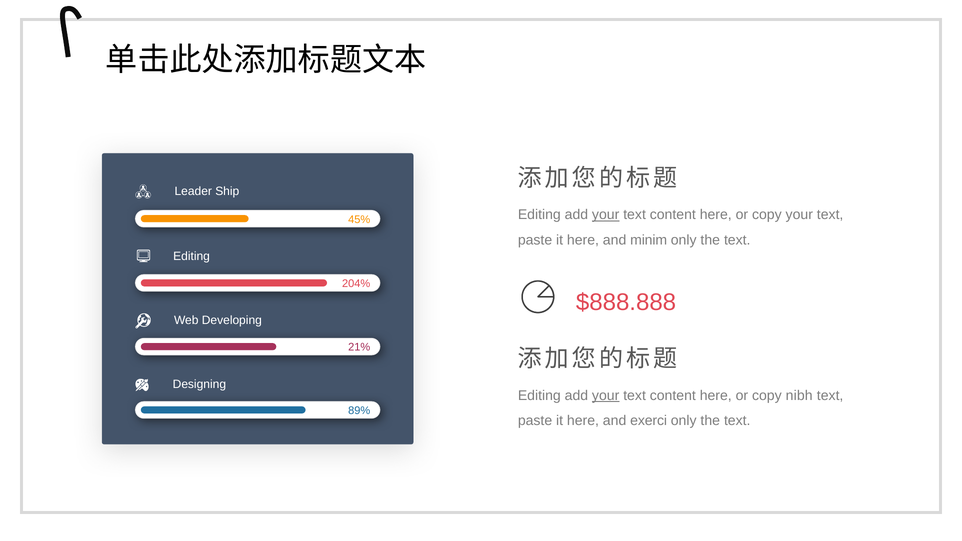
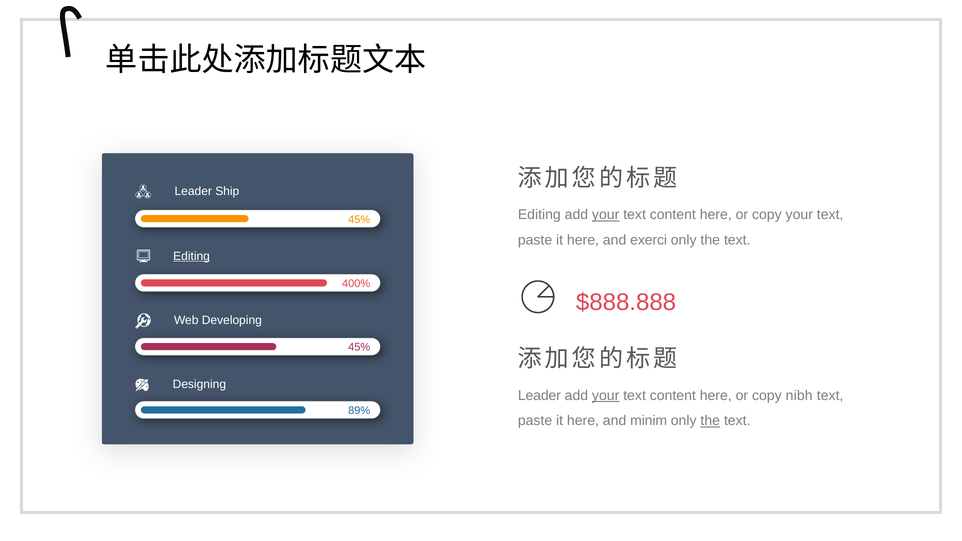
minim: minim -> exerci (649, 240)
Editing underline: none -> present (192, 256)
204%: 204% -> 400% (356, 284)
21%: 21% -> 45% (359, 347)
Editing: Editing -> Leader (539, 396)
exerci: exerci -> minim (649, 421)
the underline: none -> present (710, 421)
